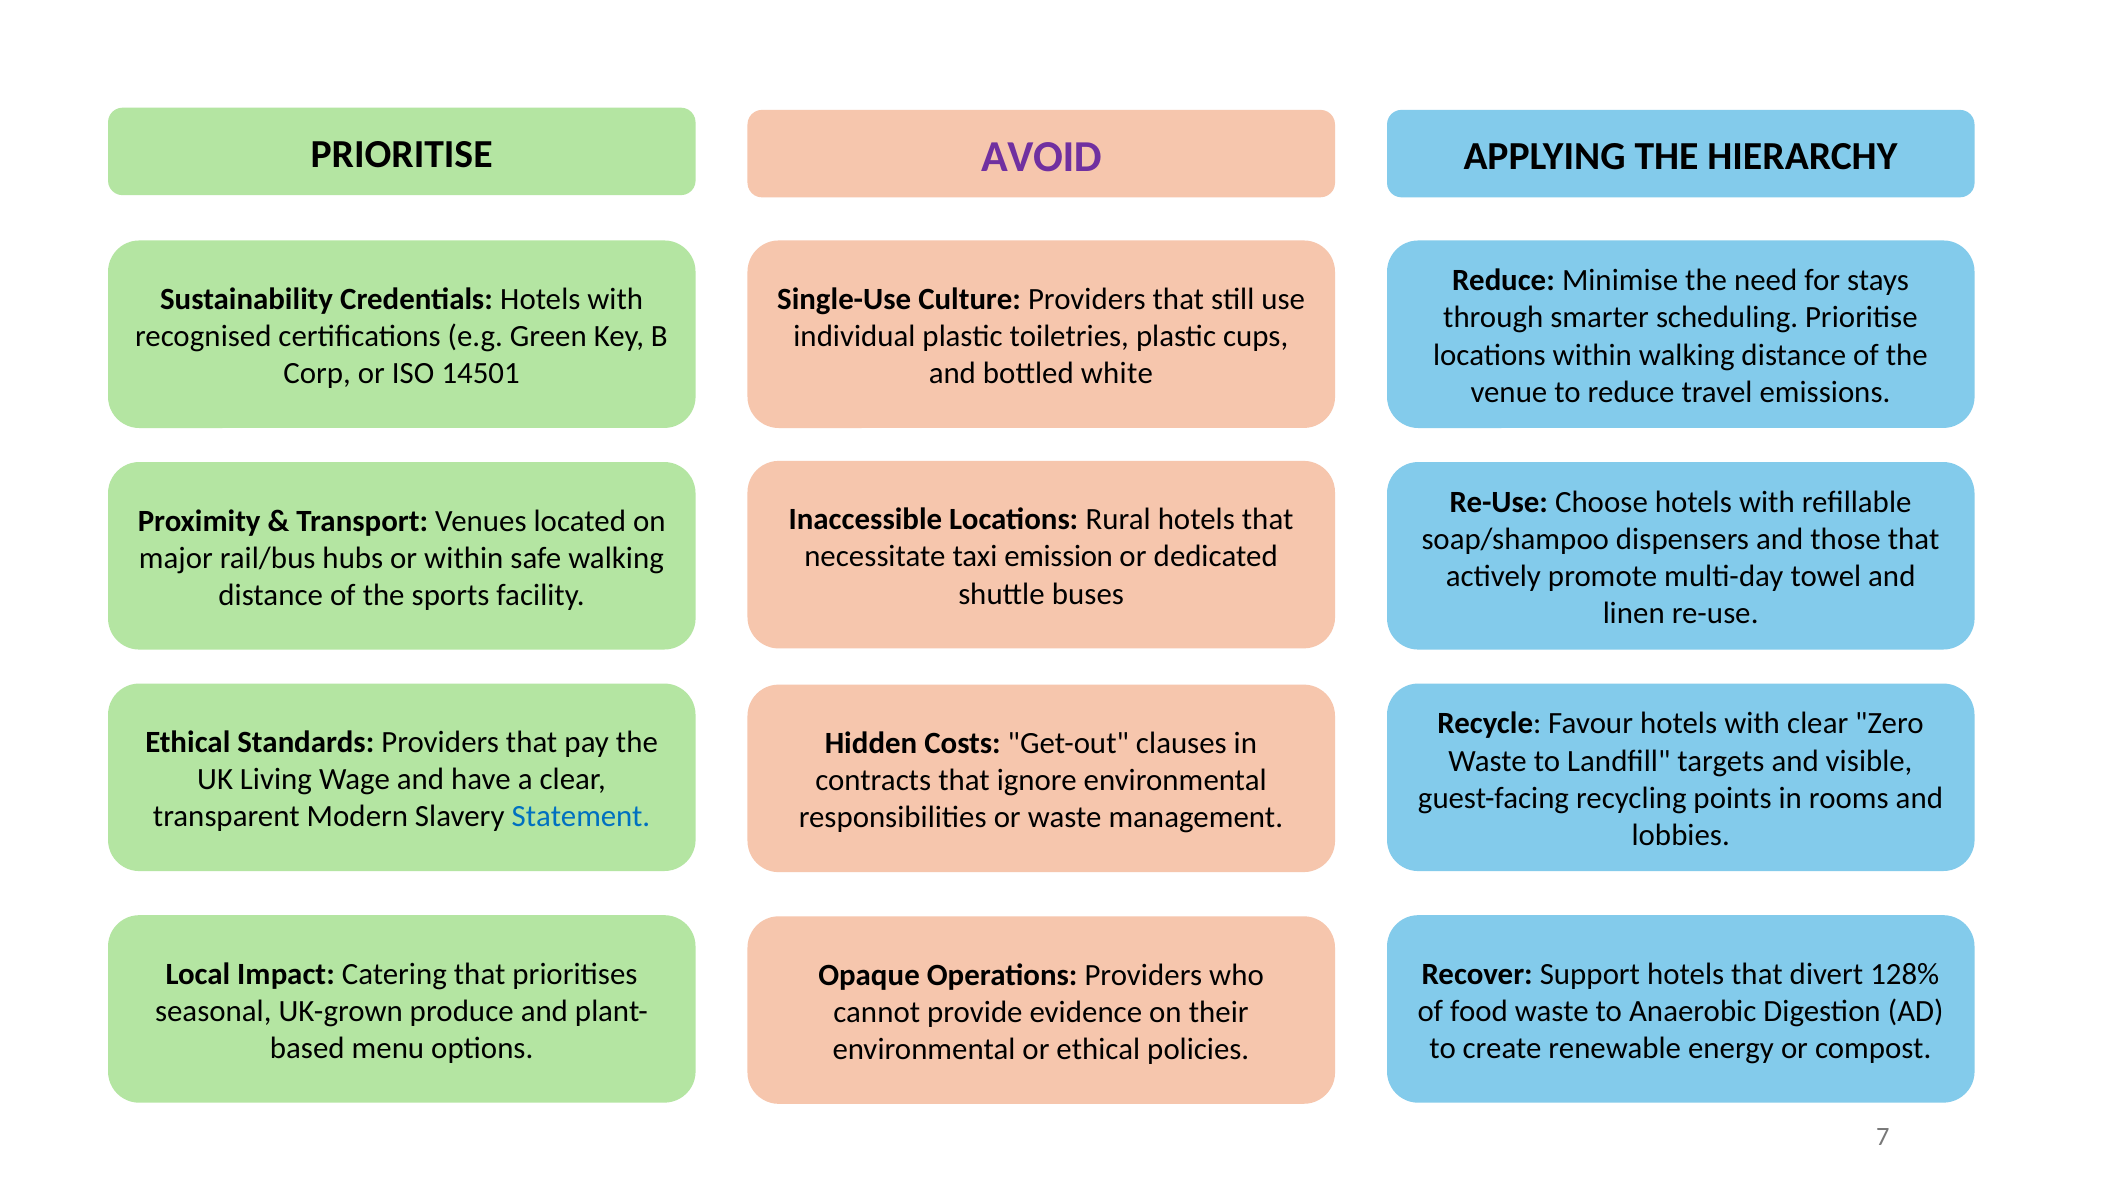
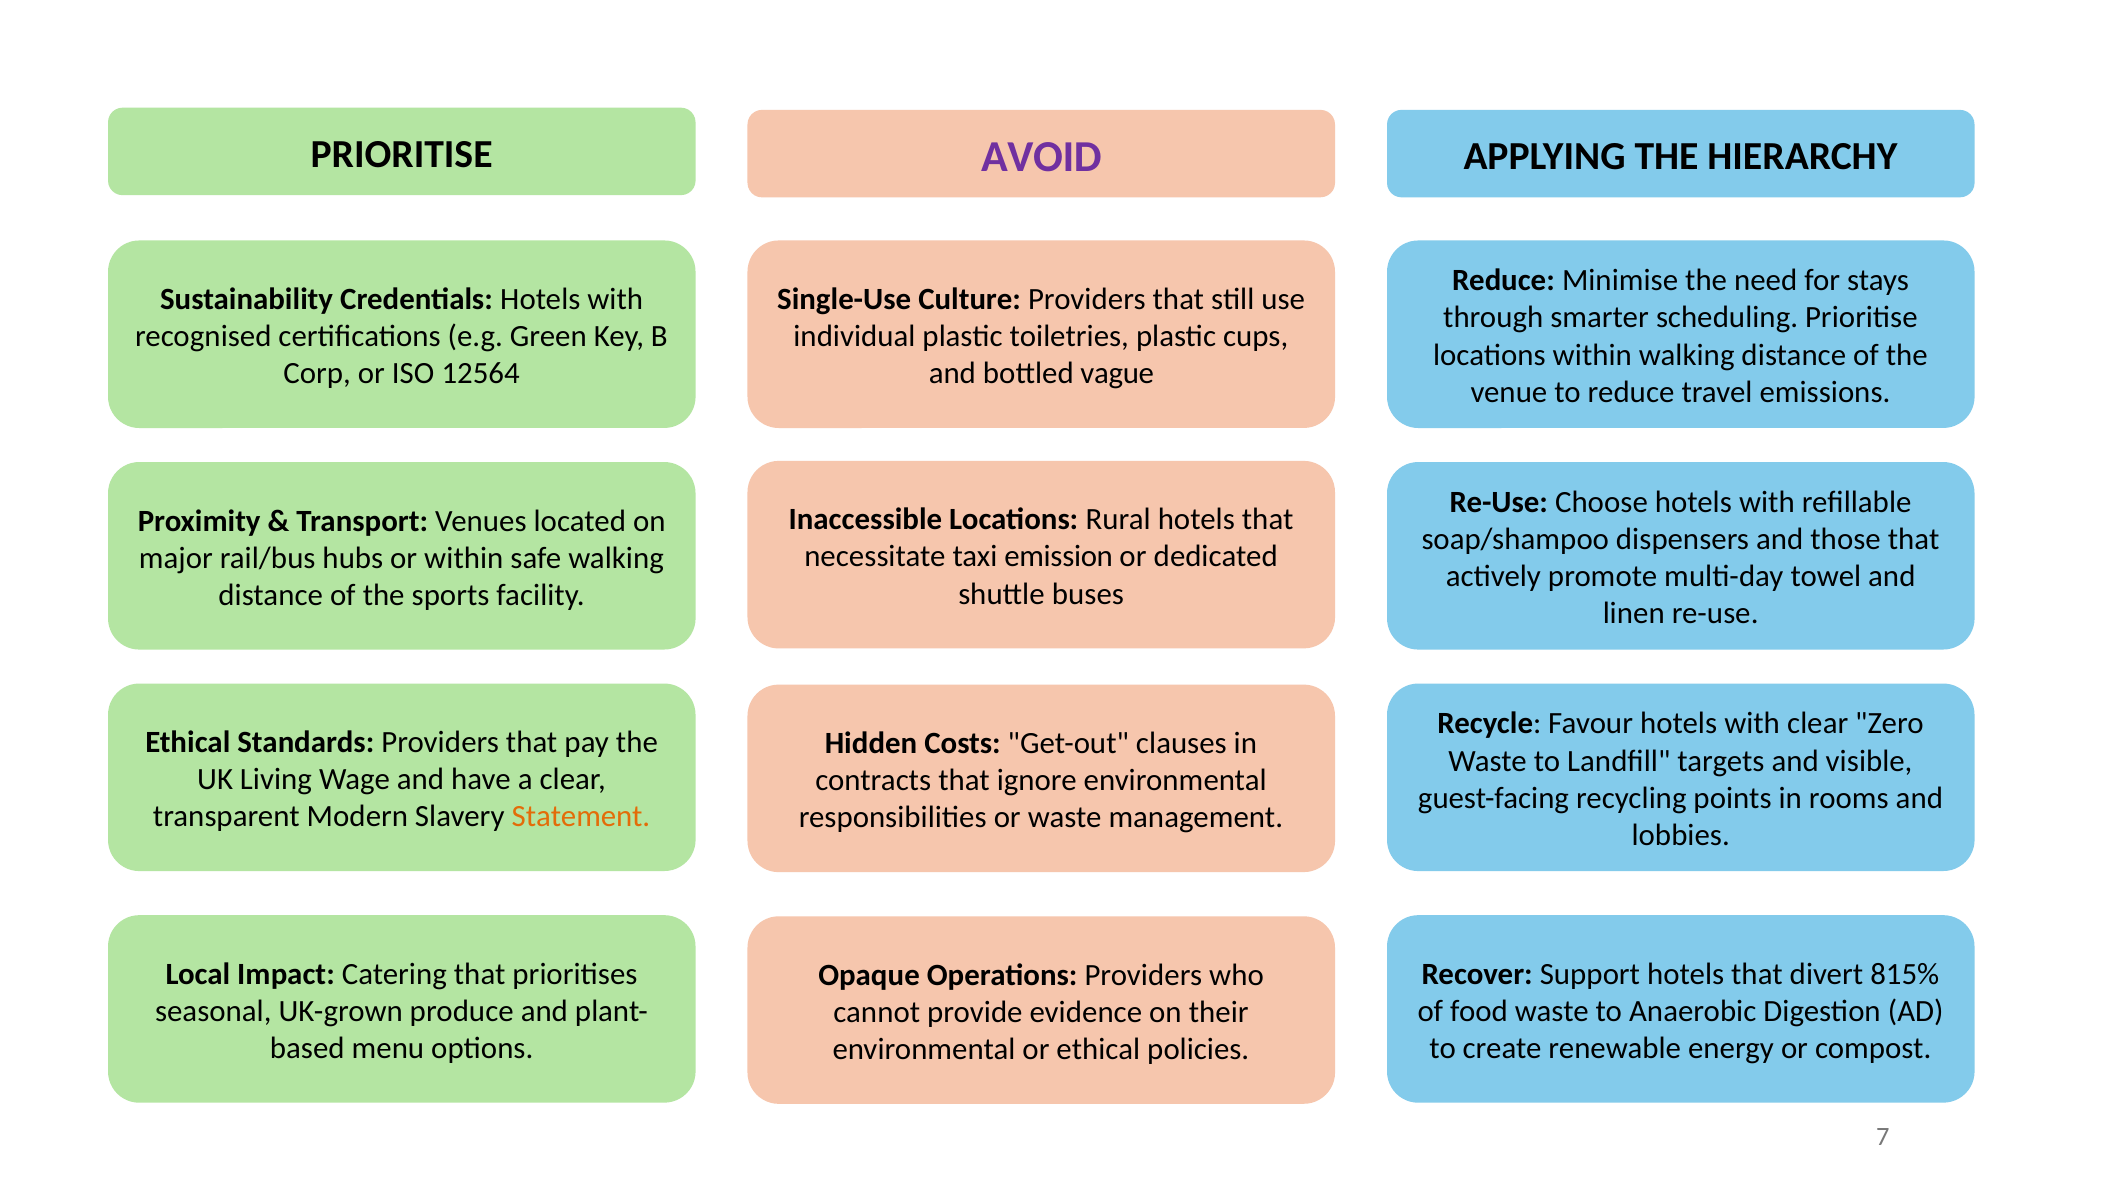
14501: 14501 -> 12564 (481, 373)
white: white -> vague (1117, 373)
Statement colour: blue -> orange (581, 816)
128%: 128% -> 815% (1905, 974)
